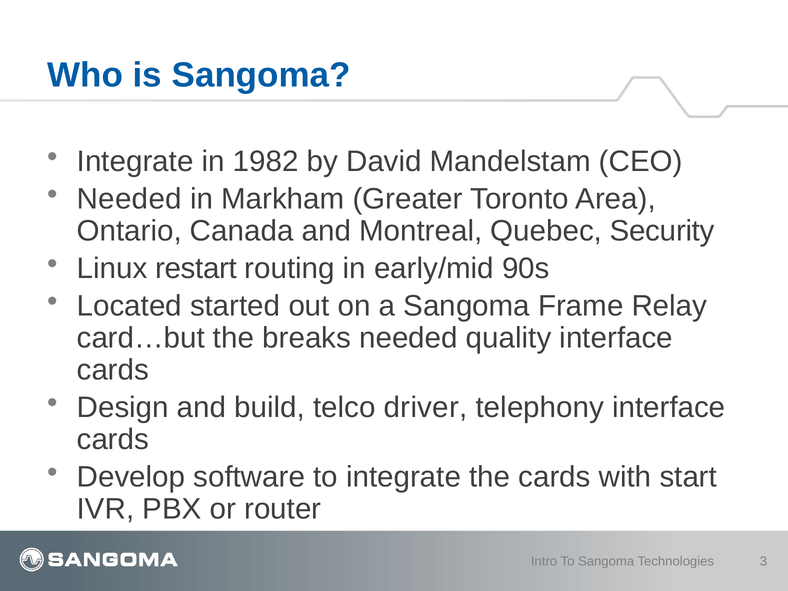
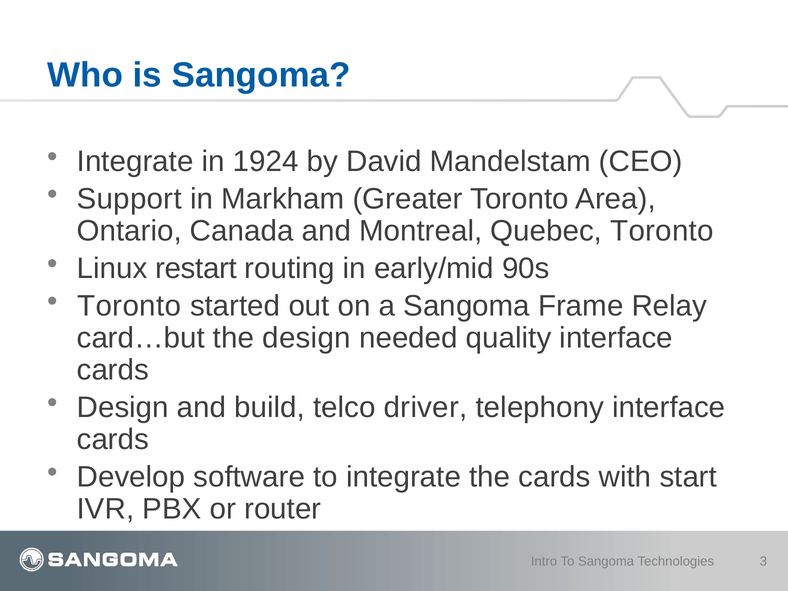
1982: 1982 -> 1924 (266, 162)
Needed: Needed -> Support (129, 199)
Quebec Security: Security -> Toronto (662, 231)
Located: Located -> Toronto (129, 306)
the breaks: breaks -> design (307, 338)
